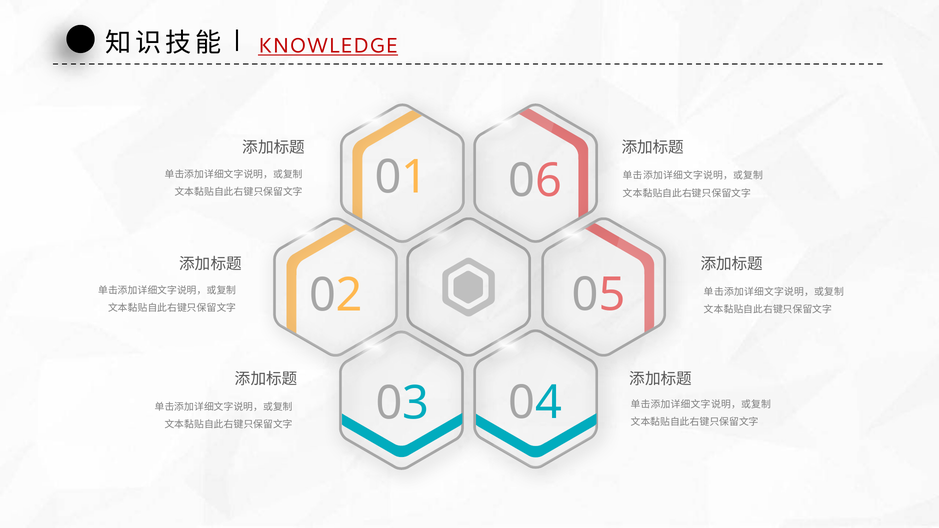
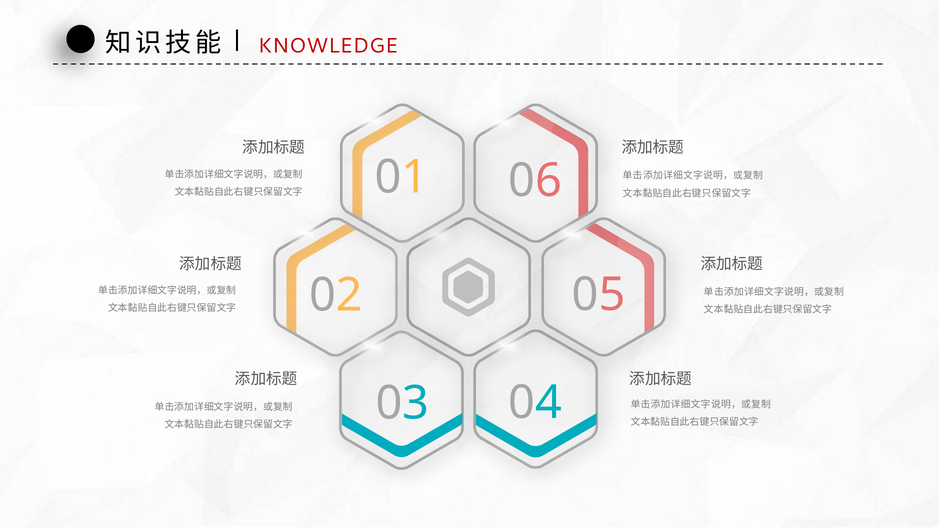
KNOWLEDGE underline: present -> none (328, 46)
